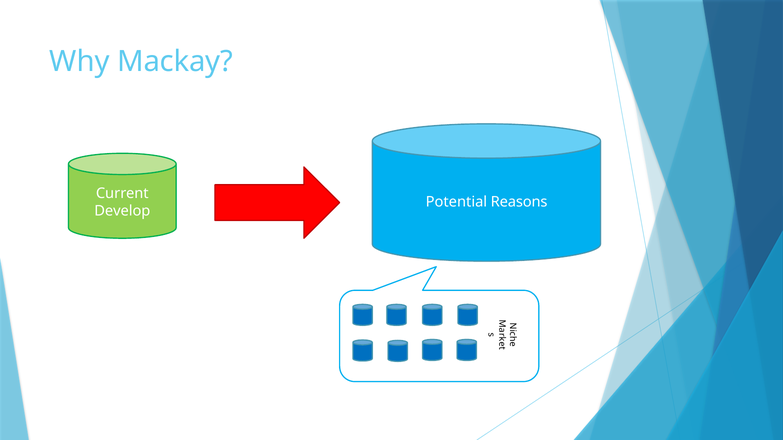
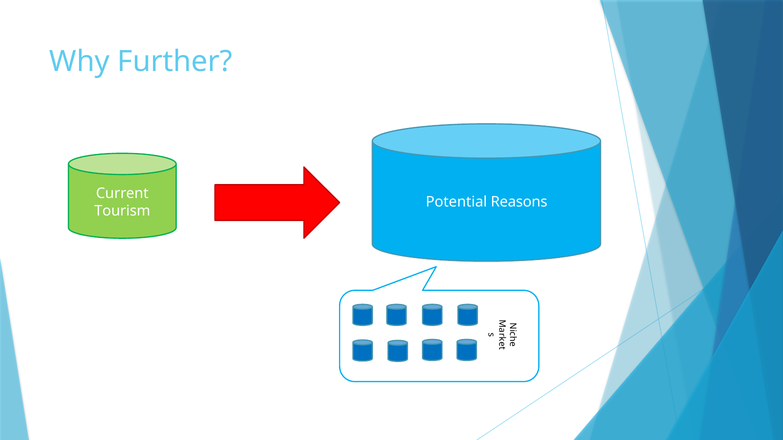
Mackay: Mackay -> Further (175, 62)
Develop: Develop -> Tourism (122, 211)
